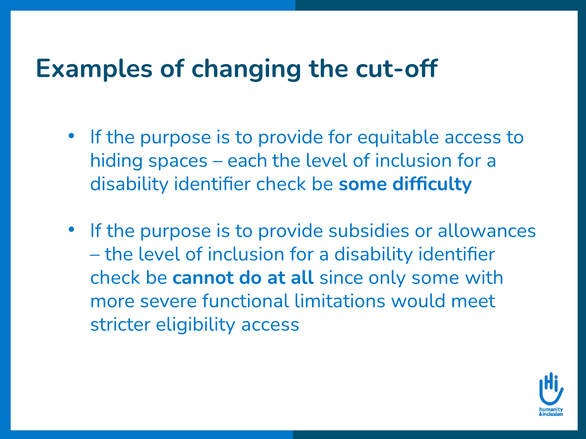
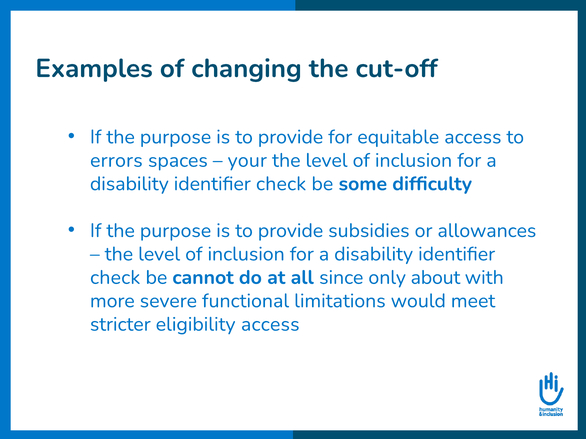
hiding: hiding -> errors (116, 161)
each: each -> your (247, 161)
only some: some -> about (435, 278)
